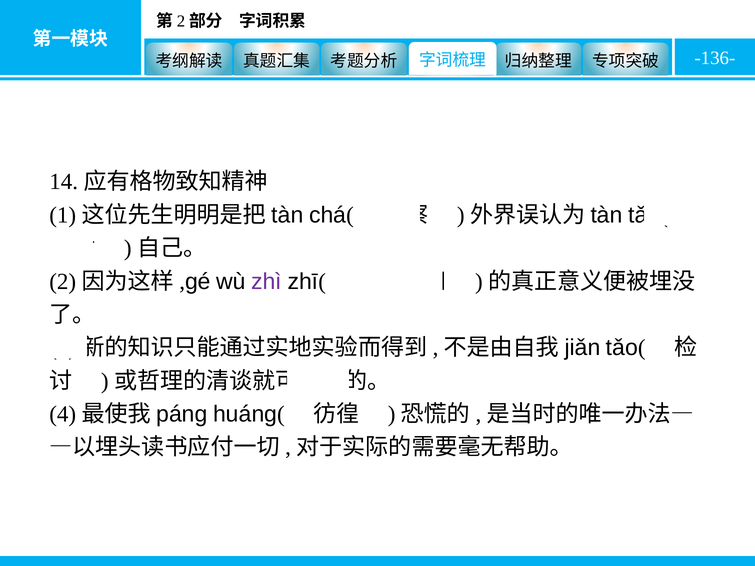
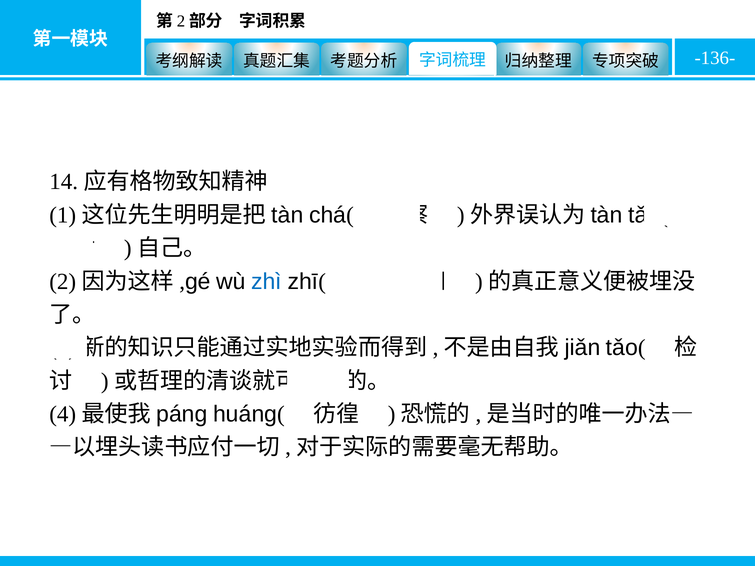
zhì colour: purple -> blue (267, 282)
